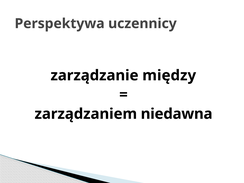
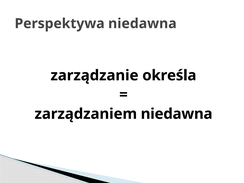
Perspektywa uczennicy: uczennicy -> niedawna (142, 24)
między: między -> określa (169, 75)
